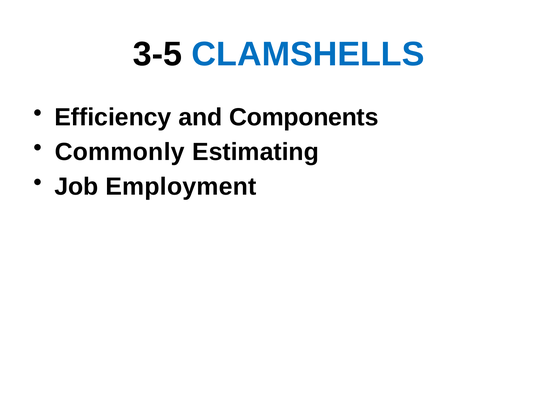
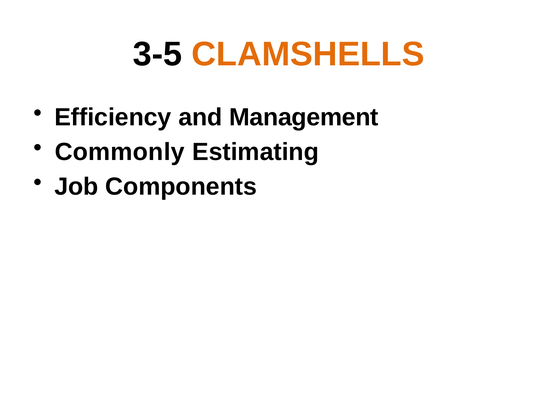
CLAMSHELLS colour: blue -> orange (308, 54)
Components: Components -> Management (304, 117)
Employment: Employment -> Components (181, 187)
